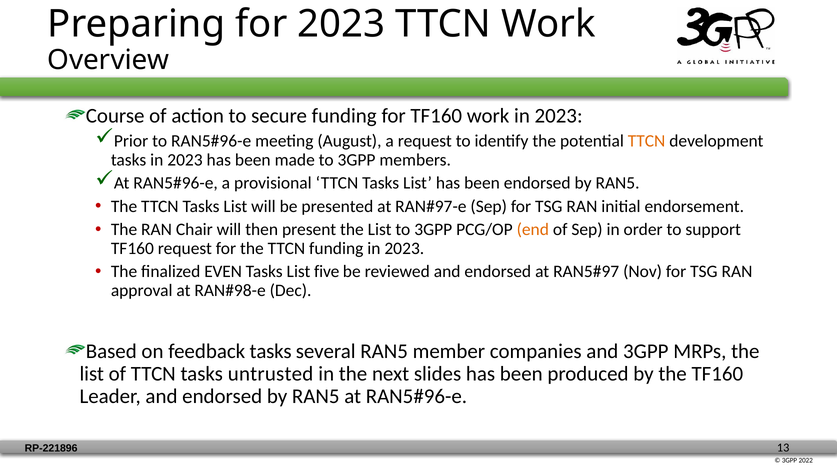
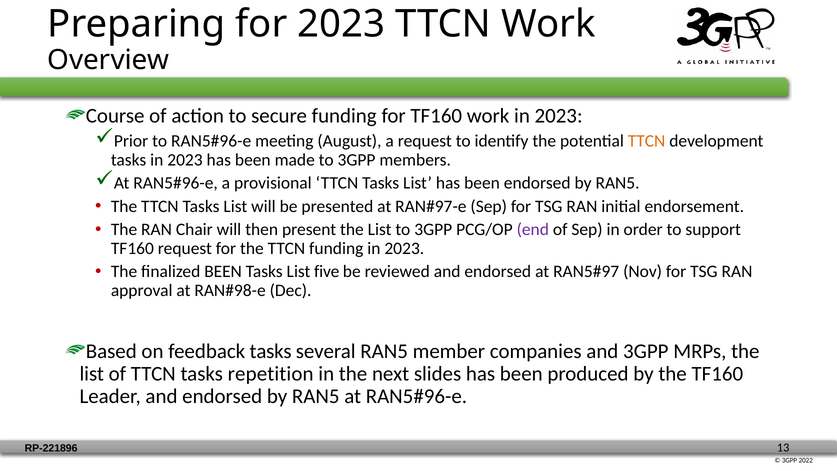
end colour: orange -> purple (533, 229)
finalized EVEN: EVEN -> BEEN (223, 271)
untrusted: untrusted -> repetition (271, 374)
